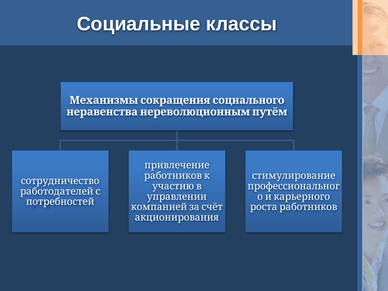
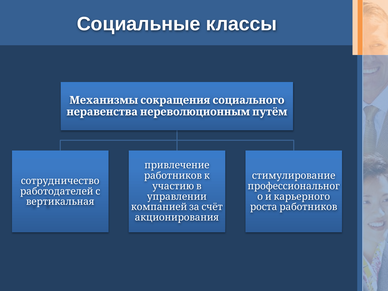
потребностей: потребностей -> вертикальная (60, 202)
